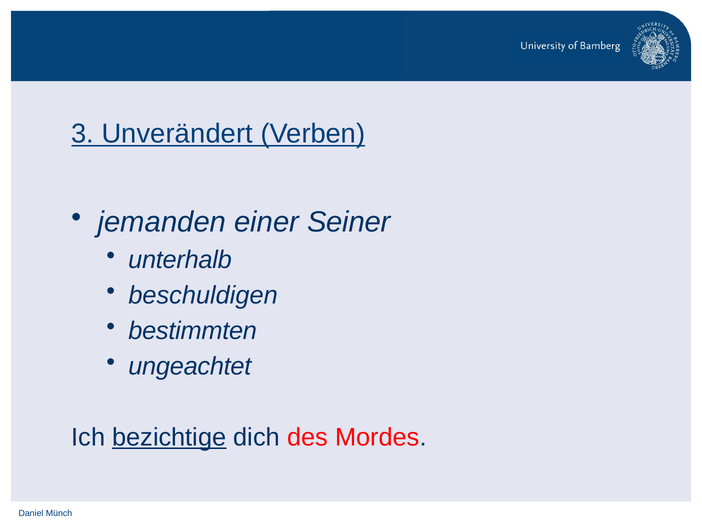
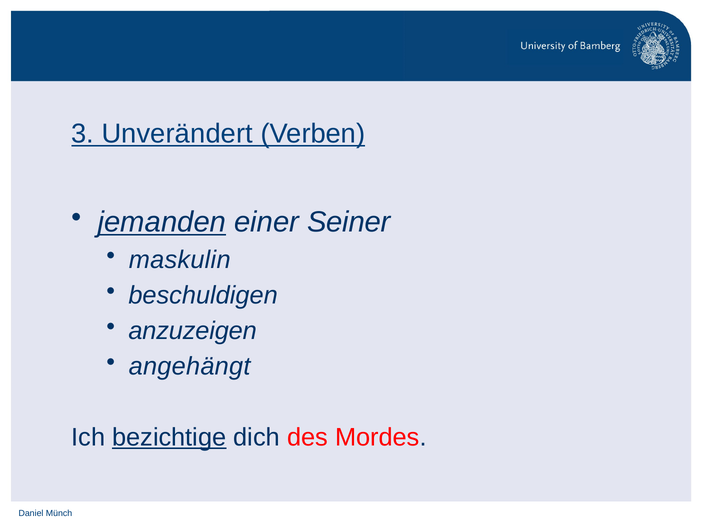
jemanden underline: none -> present (162, 222)
unterhalb: unterhalb -> maskulin (180, 260)
bestimmten: bestimmten -> anzuzeigen (193, 330)
ungeachtet: ungeachtet -> angehängt (190, 366)
